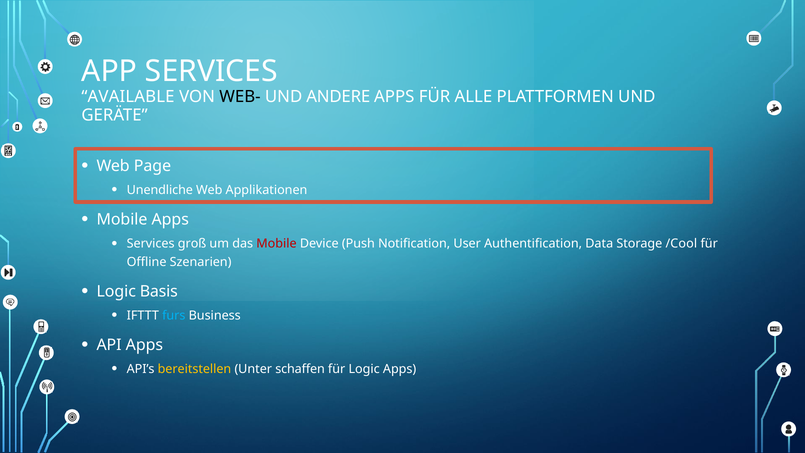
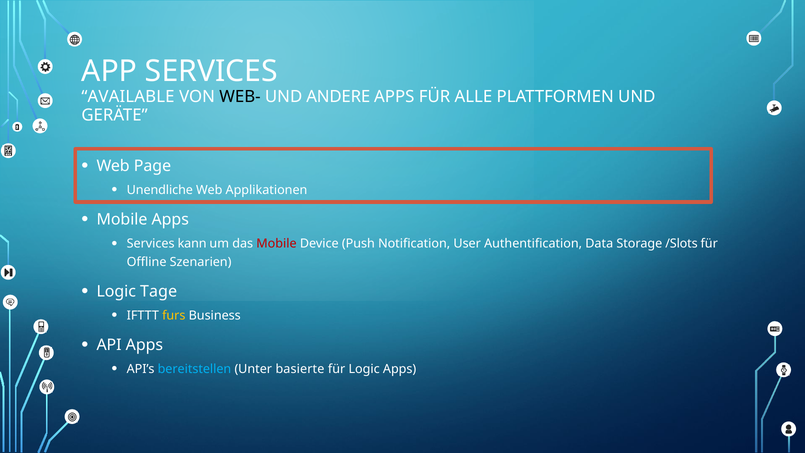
groß: groß -> kann (192, 244)
/Cool: /Cool -> /Slots (681, 244)
Basis: Basis -> Tage (159, 291)
furs colour: light blue -> yellow (174, 315)
bereitstellen colour: yellow -> light blue (194, 369)
schaffen: schaffen -> basierte (300, 369)
